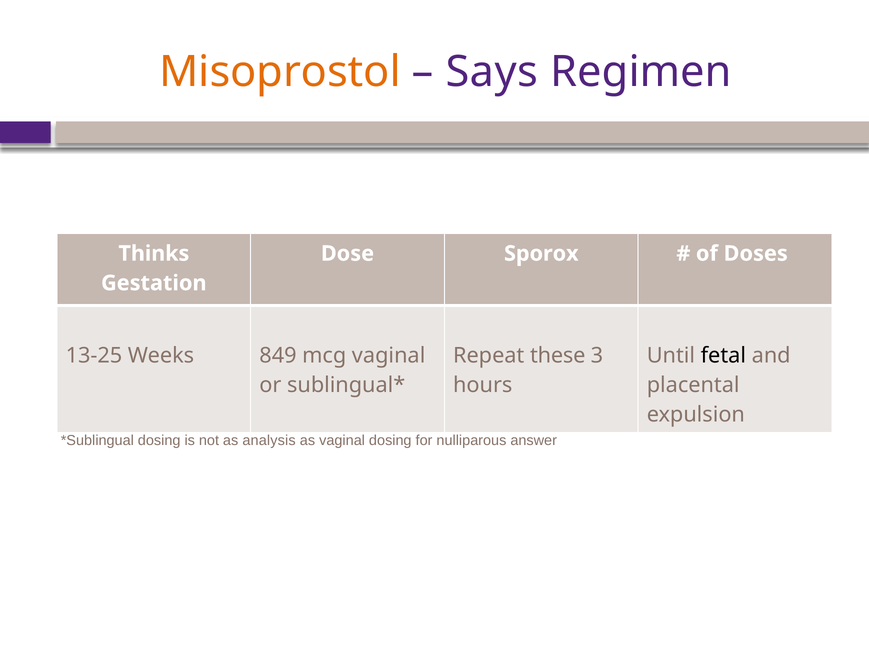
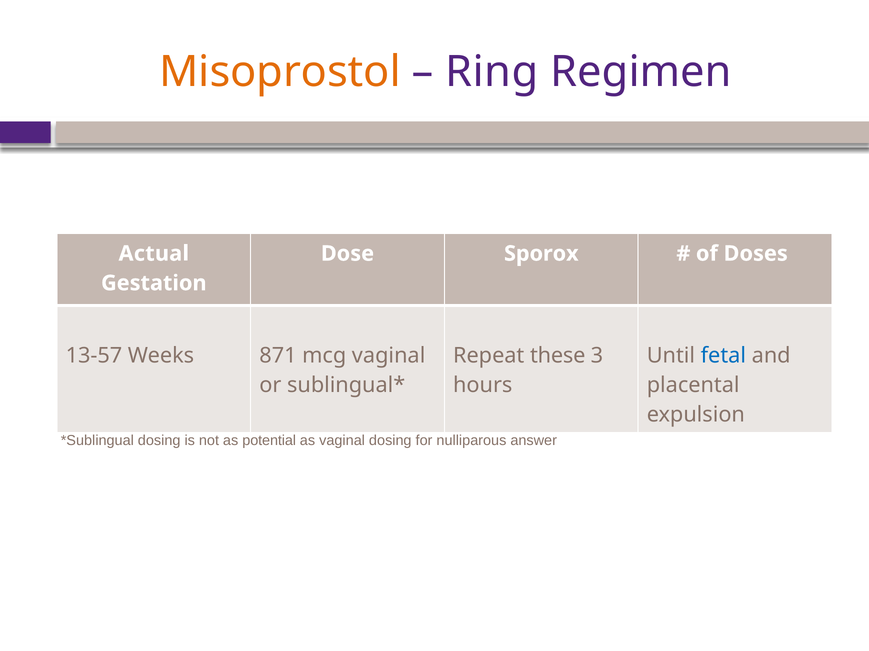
Says: Says -> Ring (492, 72)
Thinks: Thinks -> Actual (154, 254)
13-25: 13-25 -> 13-57 (94, 356)
849: 849 -> 871 (278, 356)
fetal colour: black -> blue (723, 356)
analysis: analysis -> potential (269, 441)
